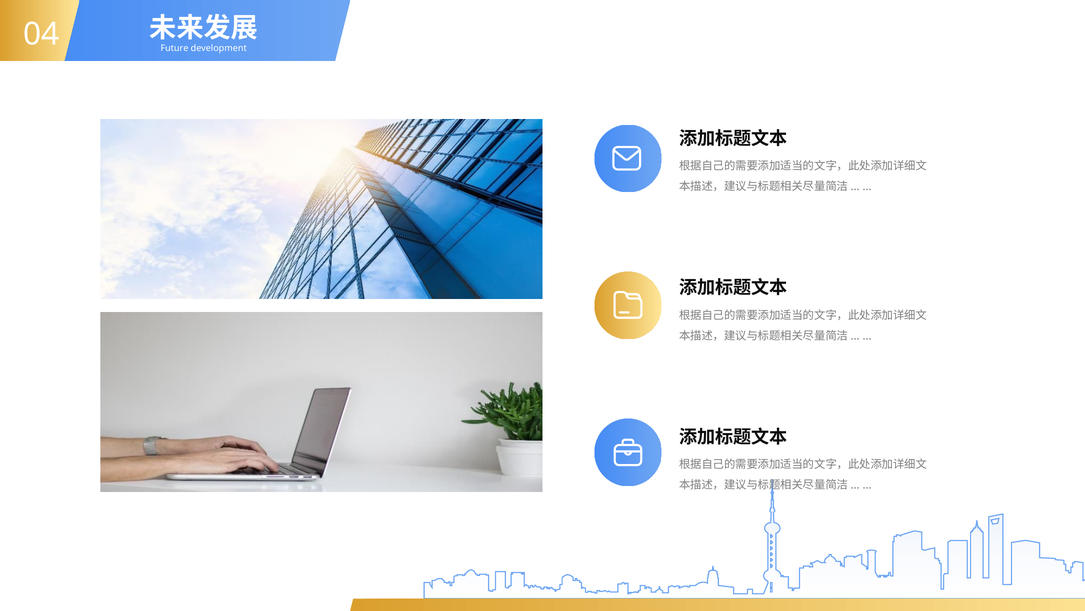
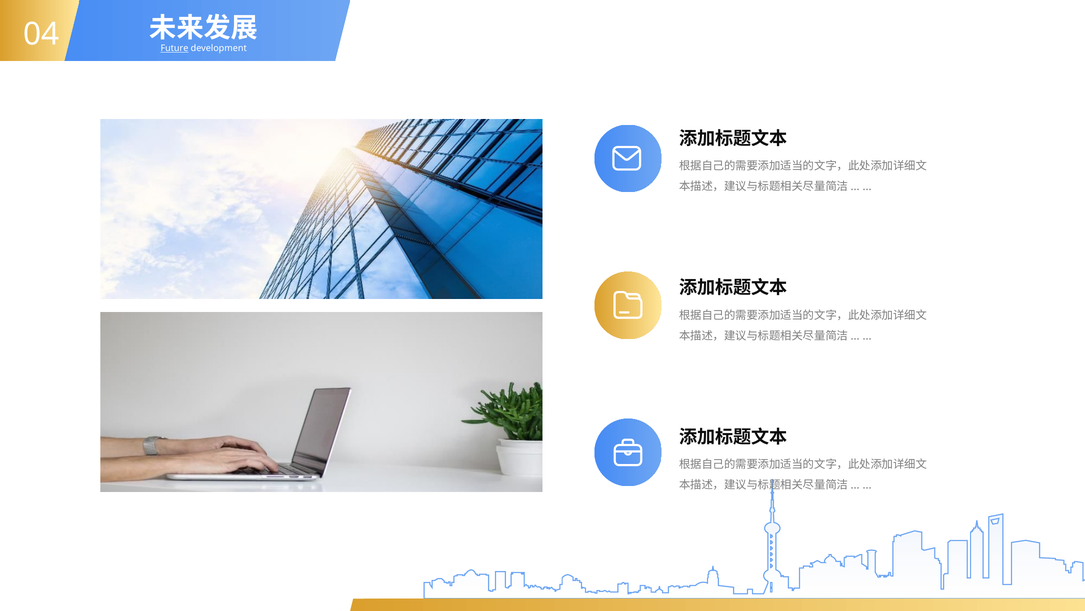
Future underline: none -> present (174, 48)
